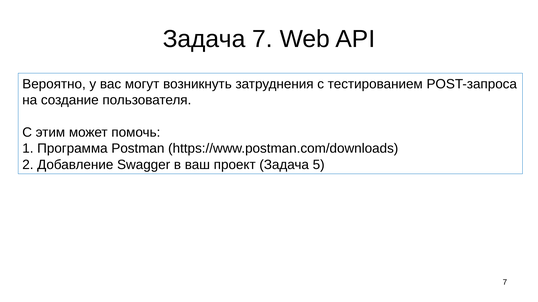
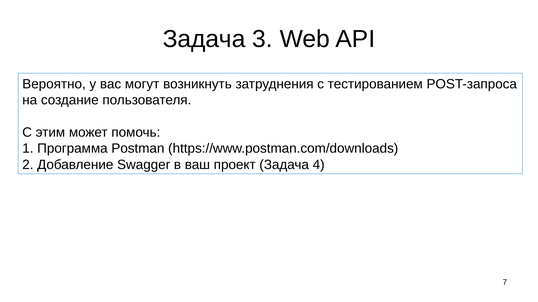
Задача 7: 7 -> 3 (263, 39)
5: 5 -> 4 (319, 165)
